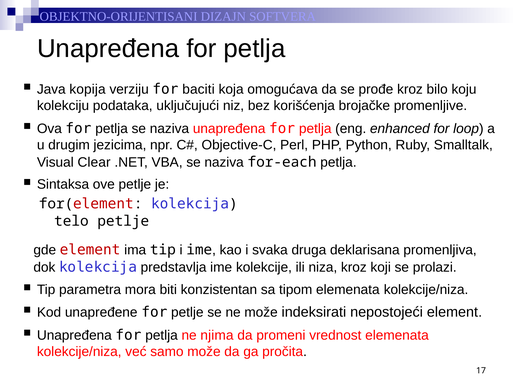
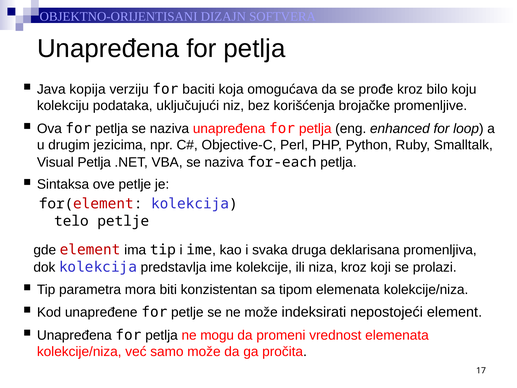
Visual Clear: Clear -> Petlja (94, 162)
njima: njima -> mogu (217, 335)
